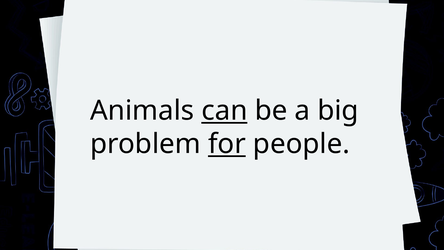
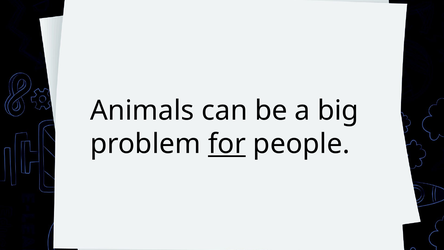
can underline: present -> none (224, 111)
